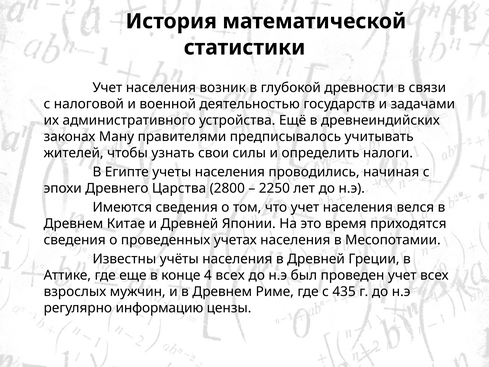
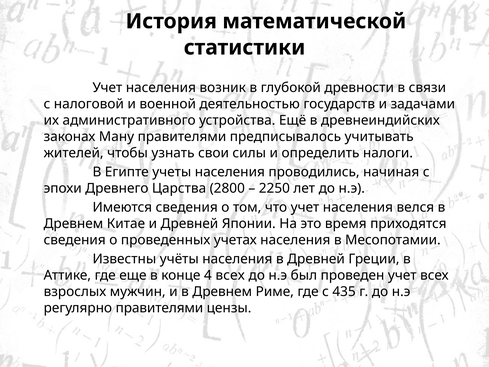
регулярно информацию: информацию -> правителями (159, 308)
